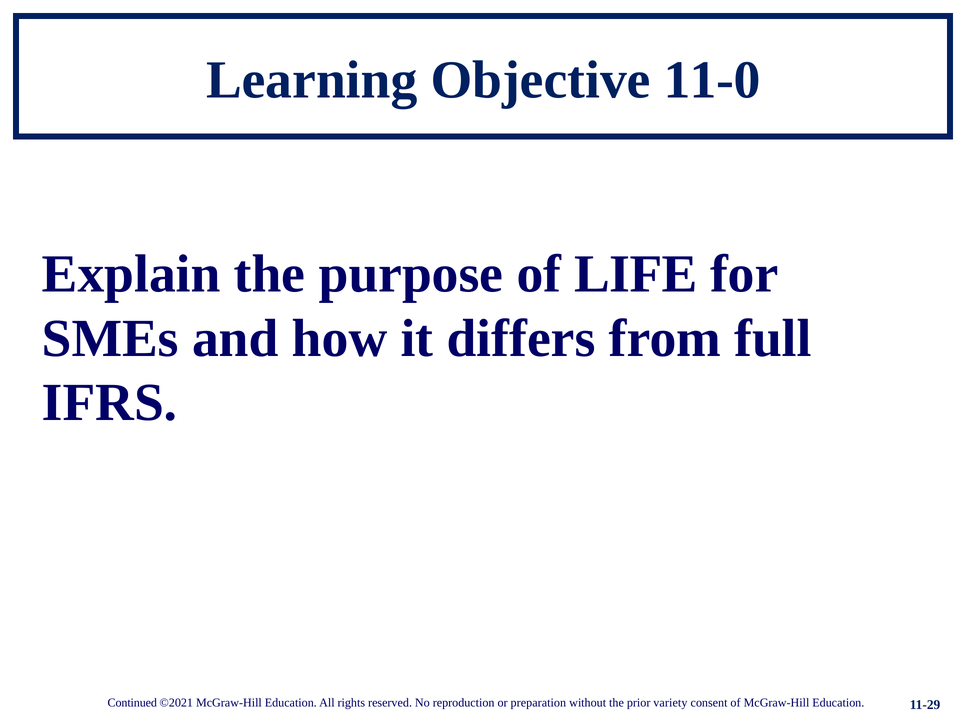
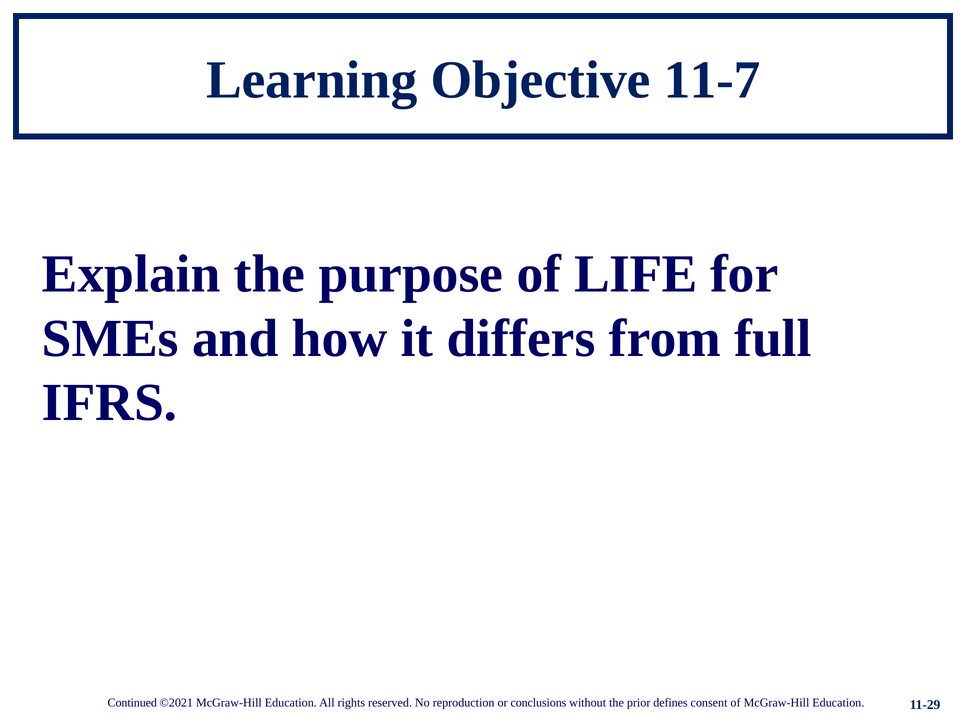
11-0: 11-0 -> 11-7 (712, 80)
preparation: preparation -> conclusions (538, 703)
variety: variety -> defines (670, 703)
